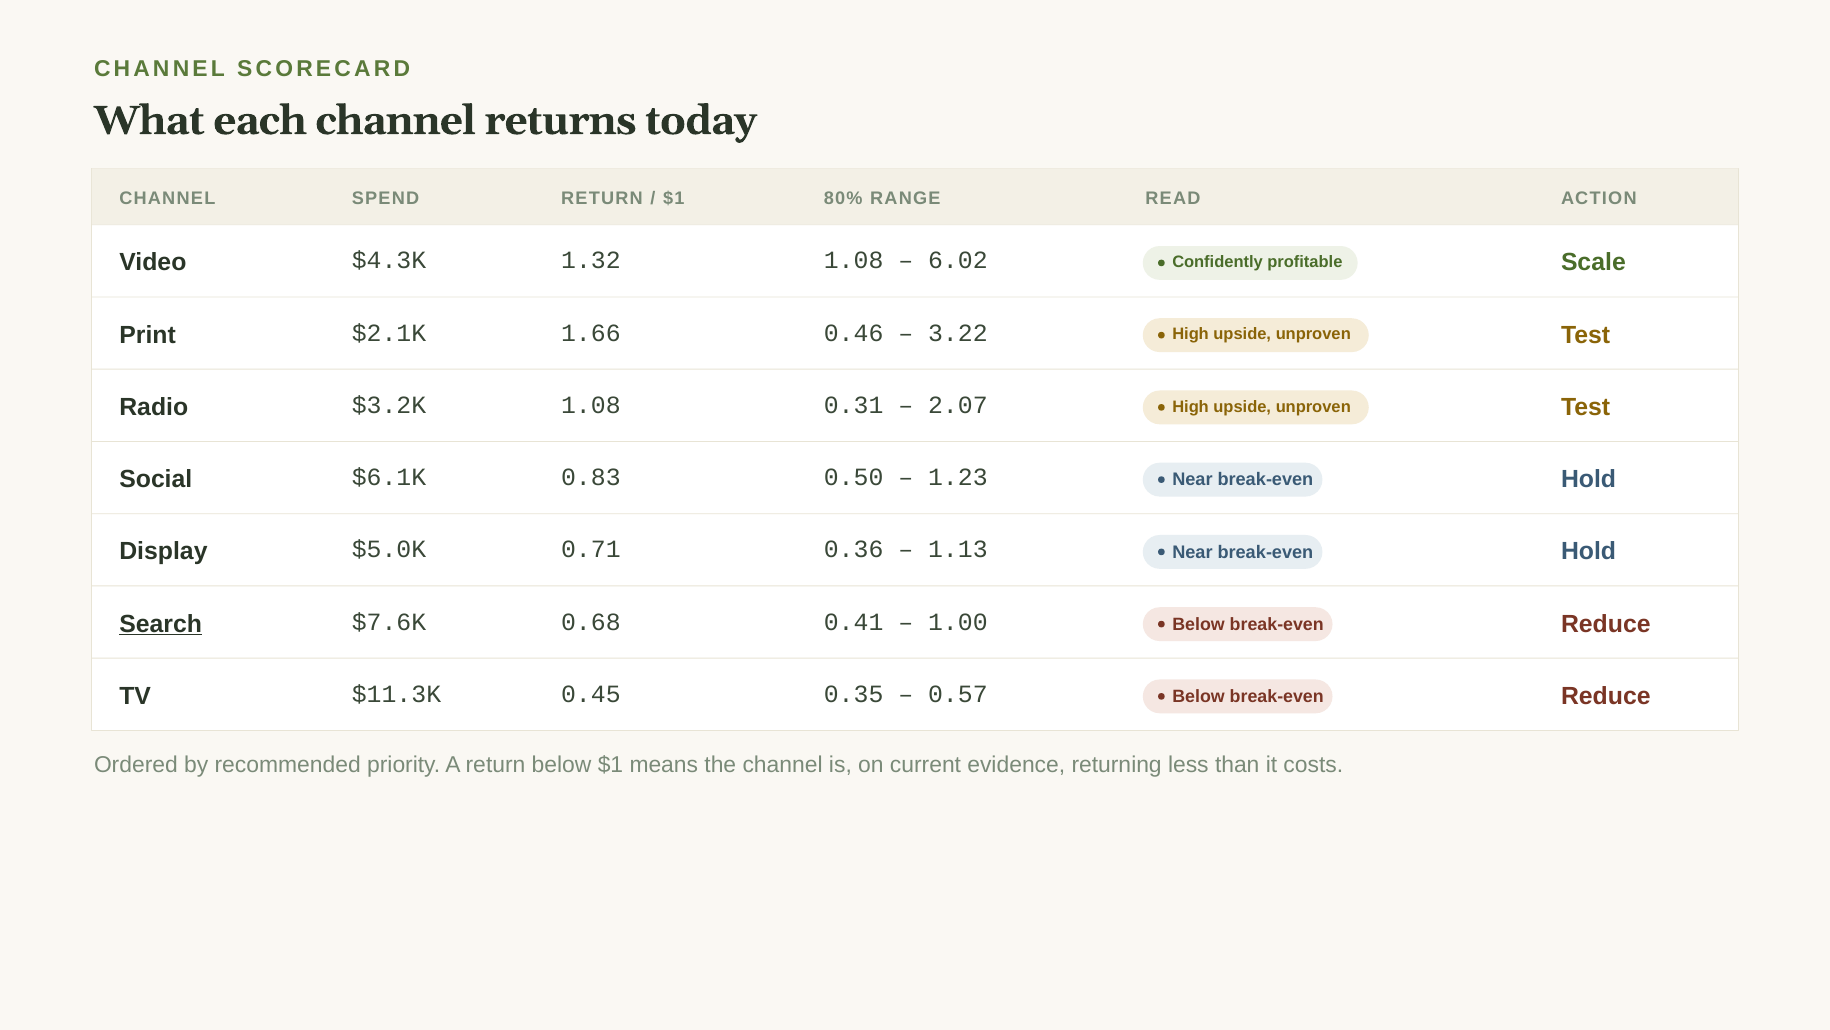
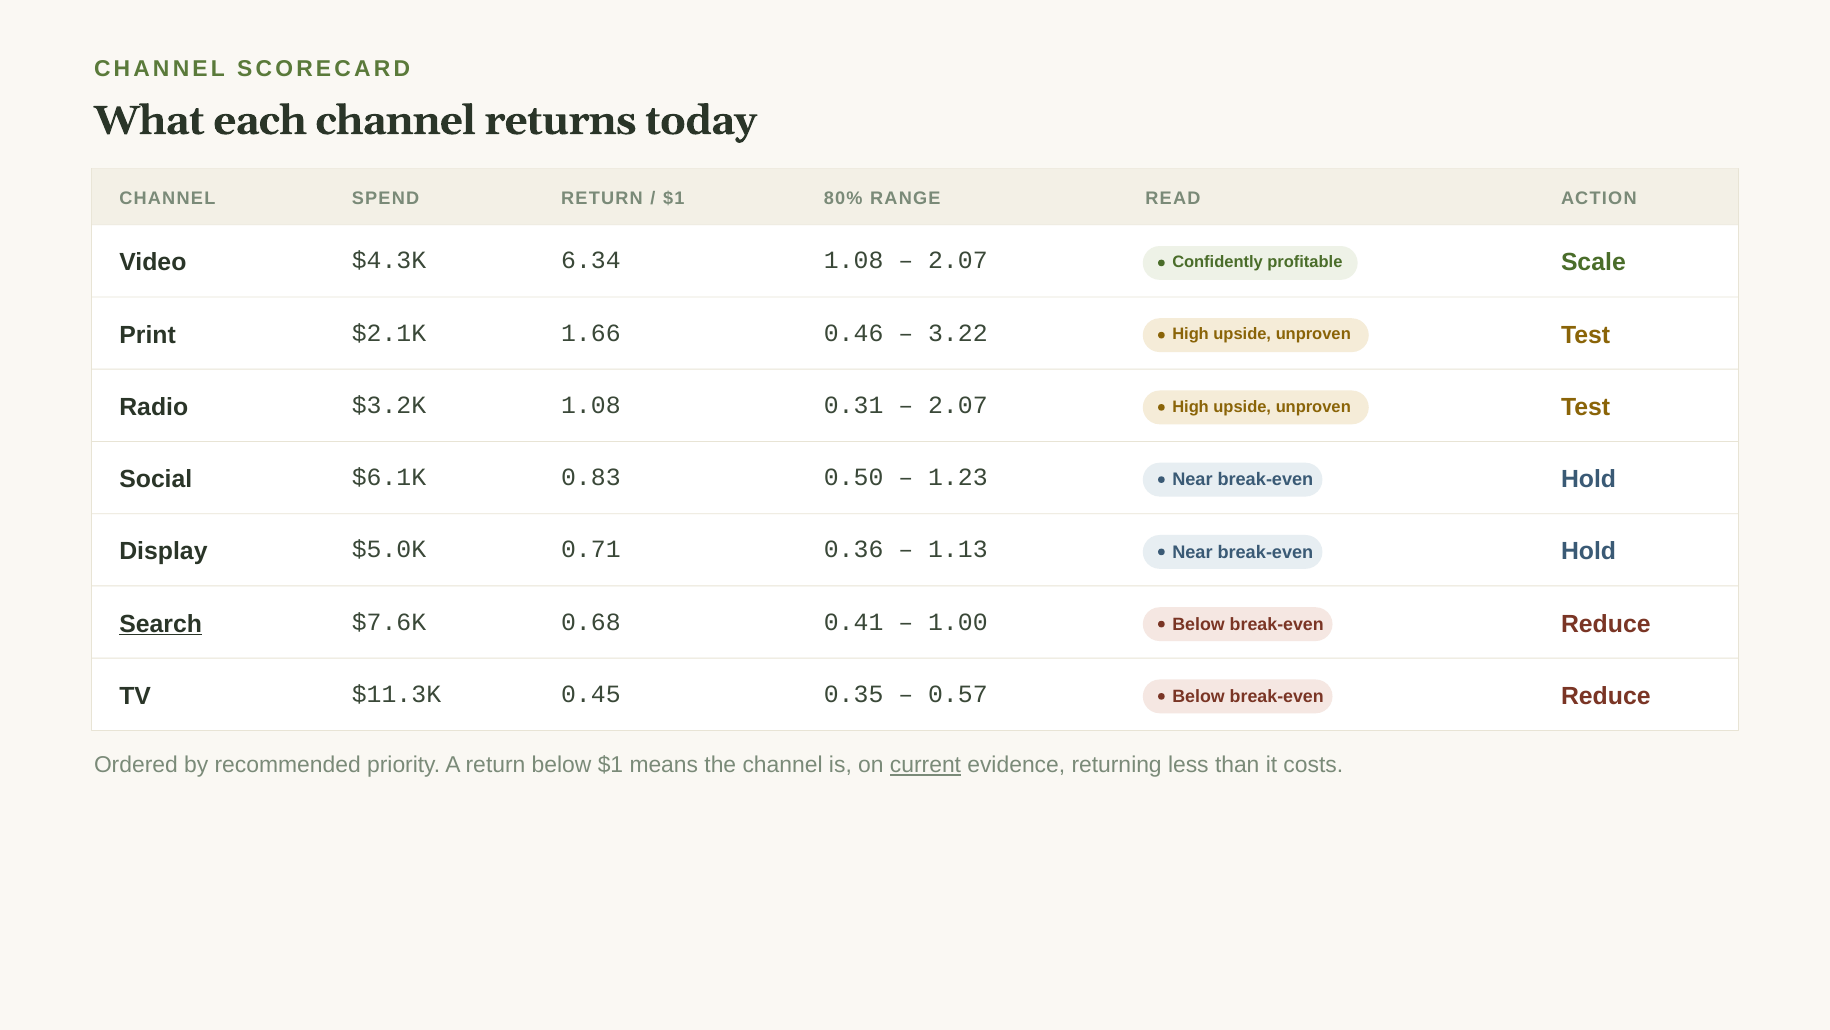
1.32: 1.32 -> 6.34 (591, 261)
6.02: 6.02 -> 2.07 (958, 261)
current underline: none -> present (926, 765)
